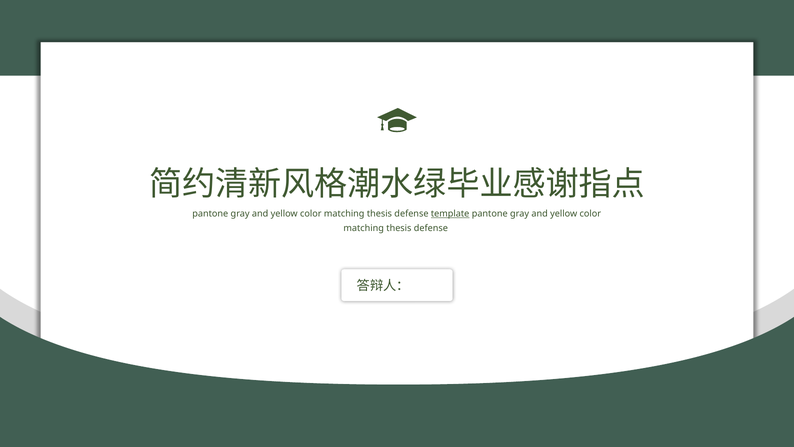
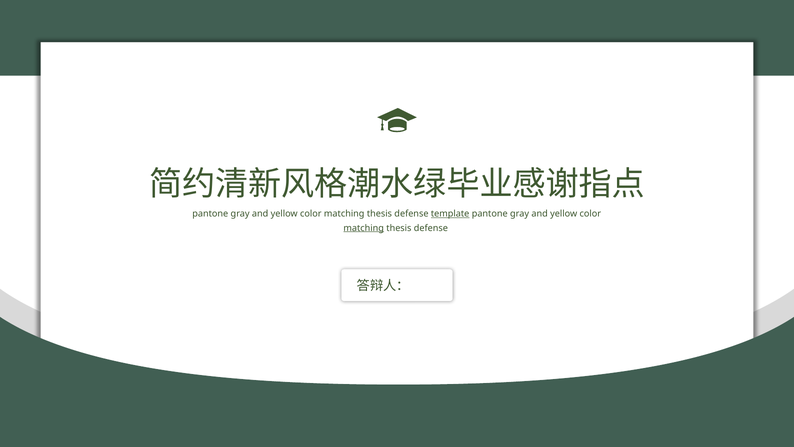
matching underline: none -> present (364, 228)
